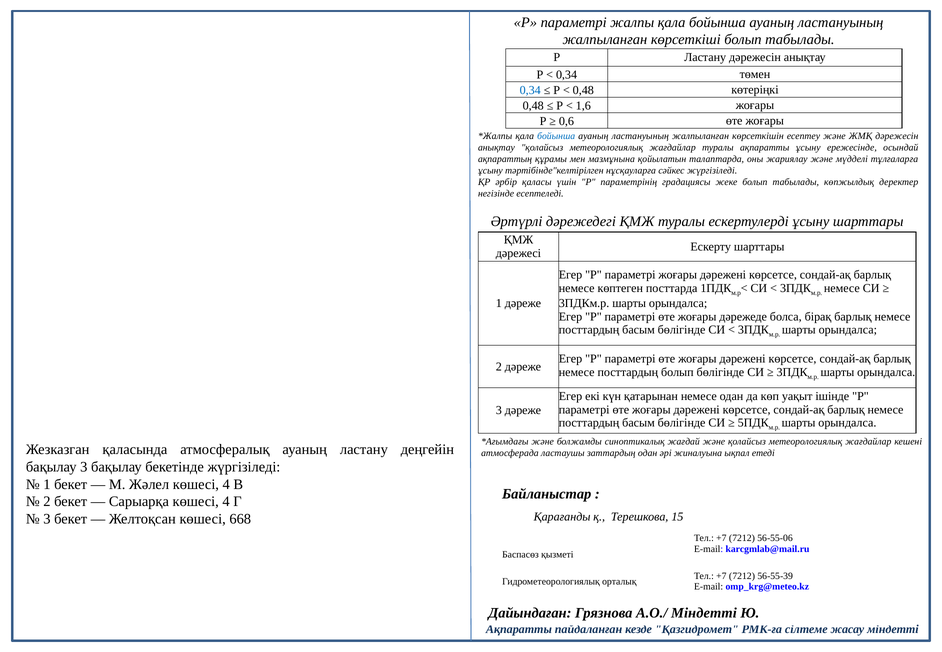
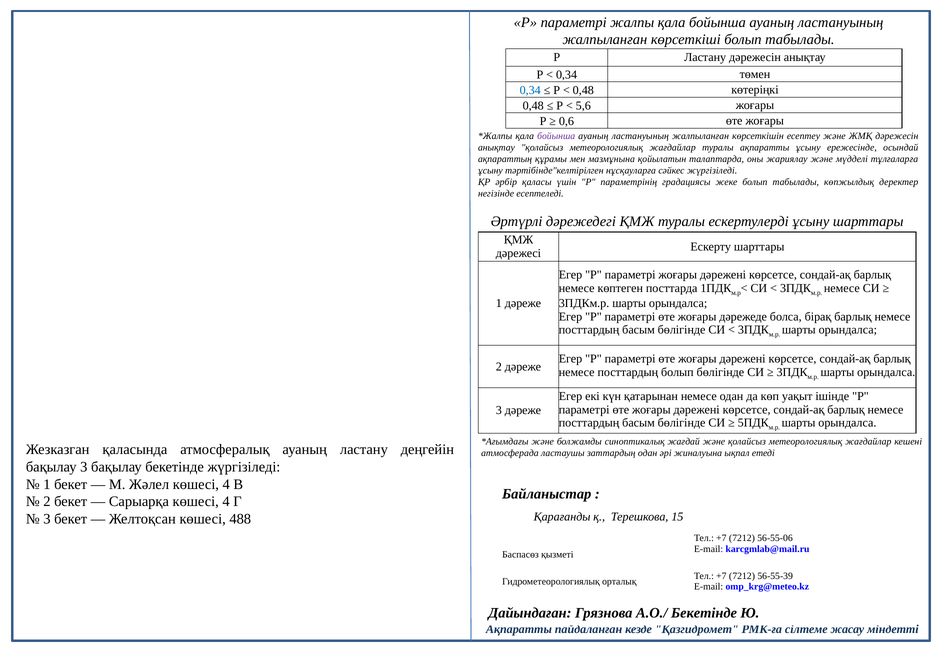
1,6: 1,6 -> 5,6 (583, 106)
бойынша colour: blue -> purple (556, 136)
668: 668 -> 488 (240, 519)
А.О./ Міндетті: Міндетті -> Бекетінде (704, 613)
